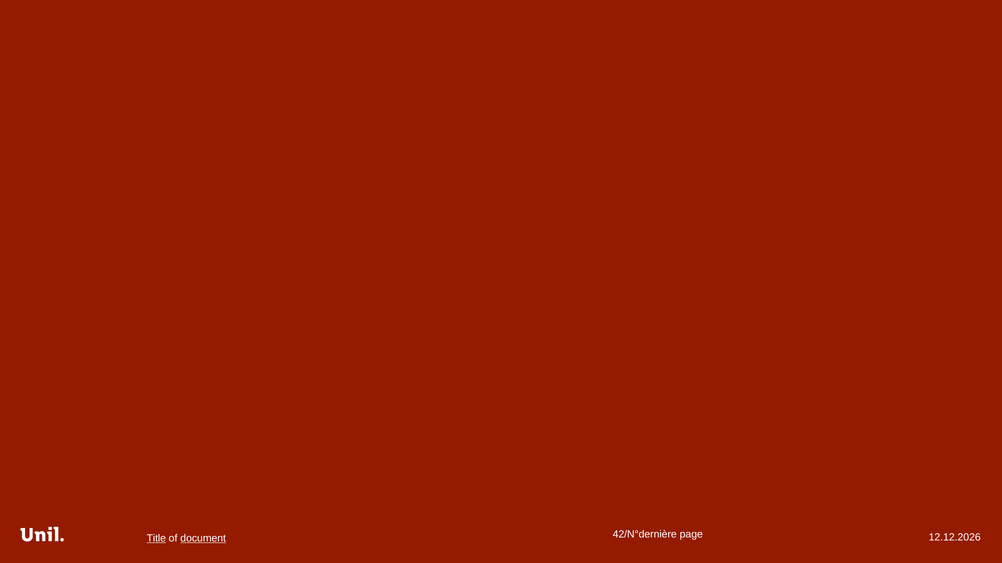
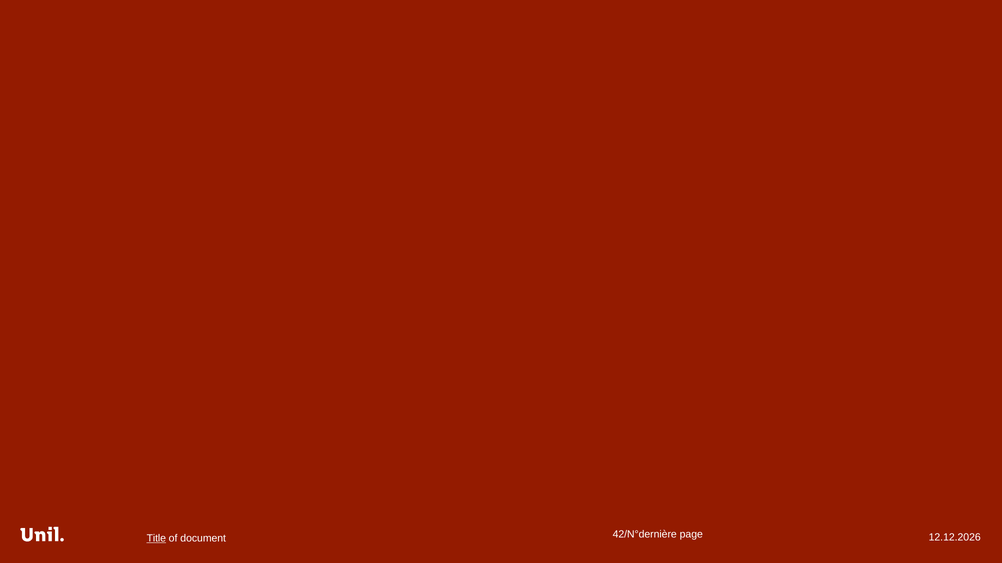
document underline: present -> none (203, 539)
